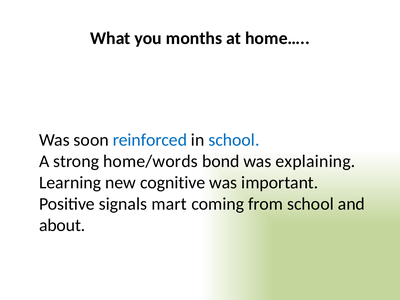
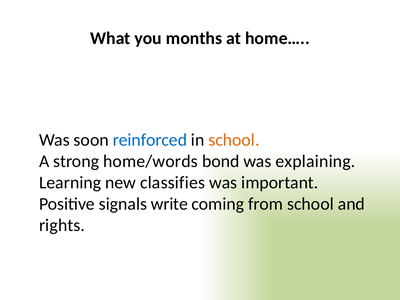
school colour: blue -> orange (234, 140)
cognitive: cognitive -> classifies (173, 183)
mart: mart -> write (169, 204)
about: about -> rights (62, 225)
